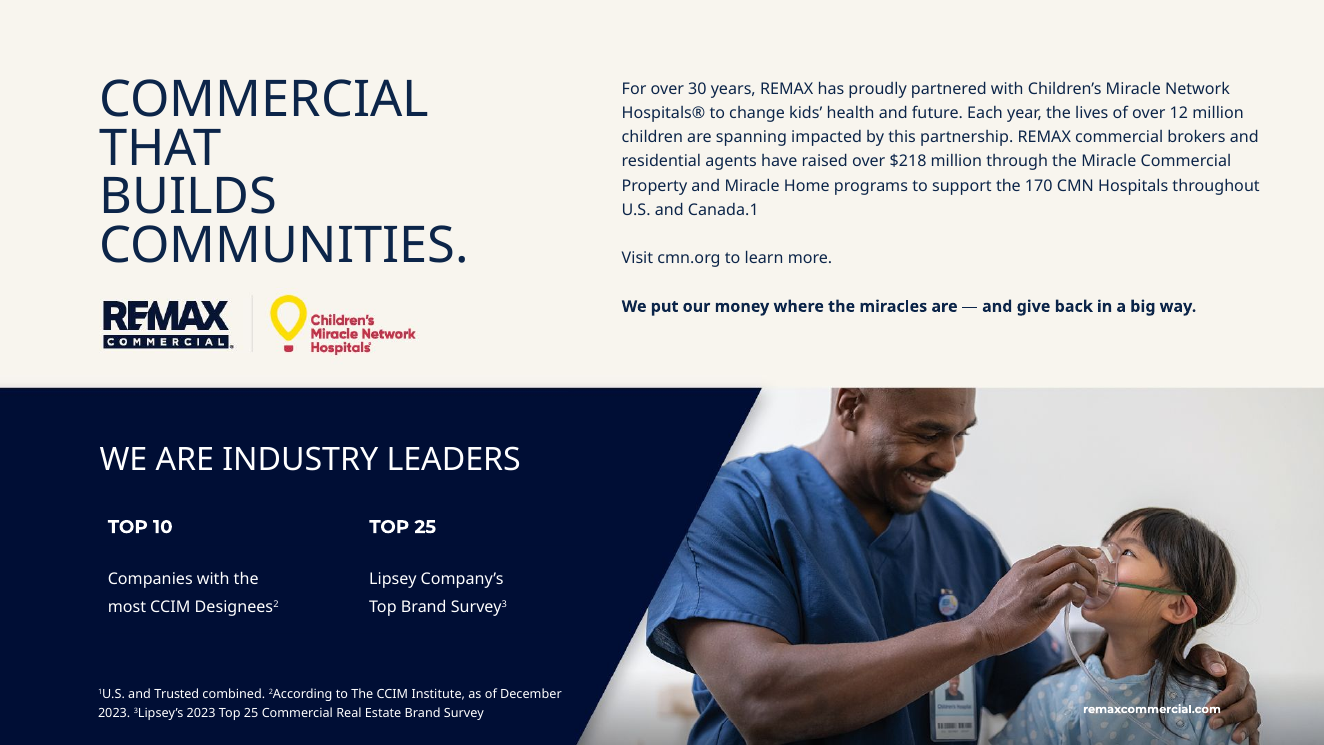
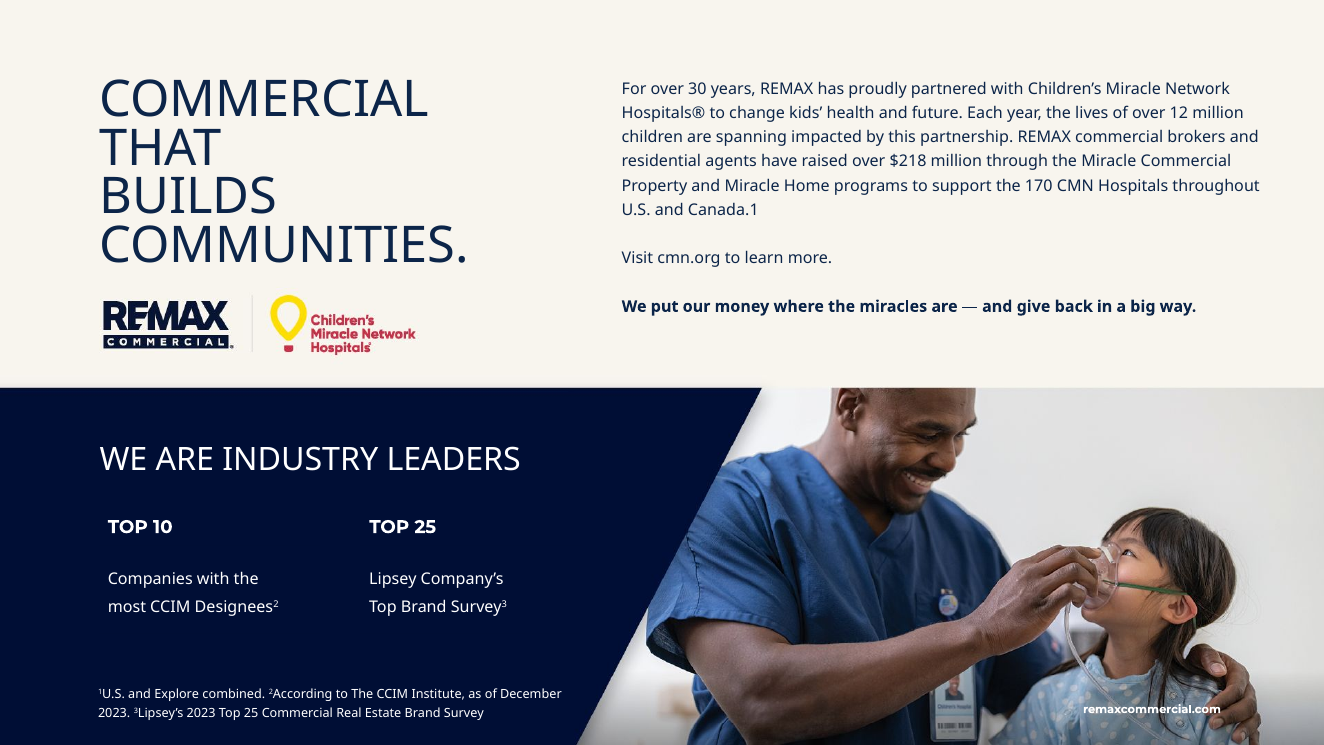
Trusted: Trusted -> Explore (177, 694)
